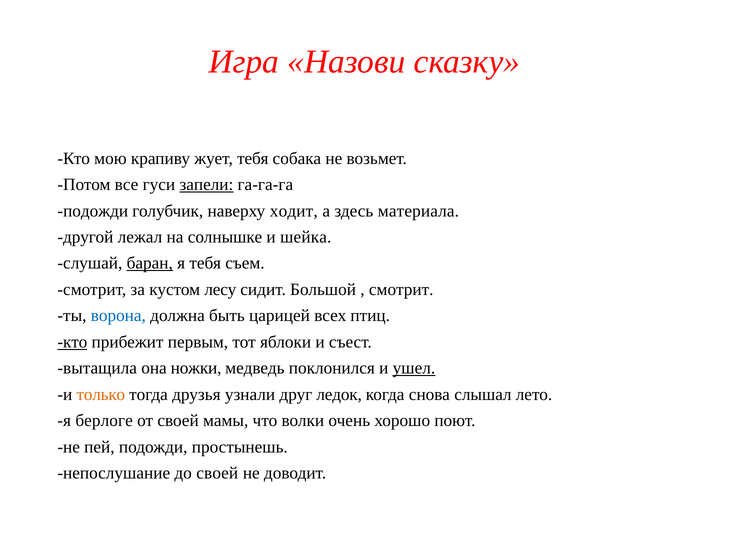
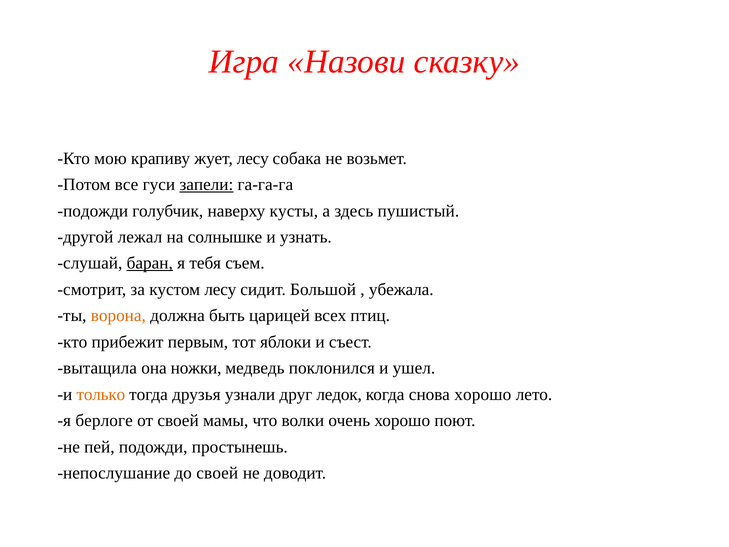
жует тебя: тебя -> лесу (253, 158)
ходит: ходит -> кусты (294, 211)
материала: материала -> пушистый (418, 211)
шейка: шейка -> узнать (306, 237)
смотрит: смотрит -> убежала (401, 289)
ворона colour: blue -> orange (118, 316)
кто underline: present -> none (72, 342)
ушел underline: present -> none (414, 368)
снова слышал: слышал -> хорошо (483, 394)
